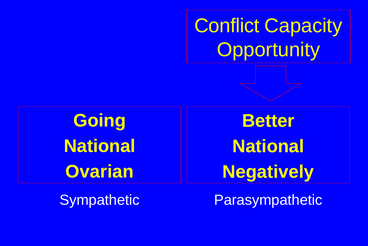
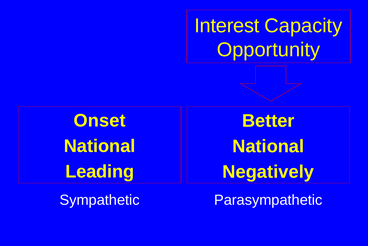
Conflict: Conflict -> Interest (227, 26)
Going: Going -> Onset (100, 120)
Ovarian: Ovarian -> Leading (100, 171)
